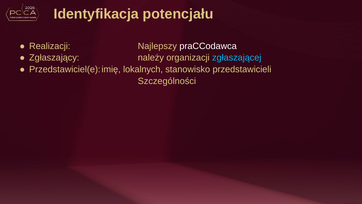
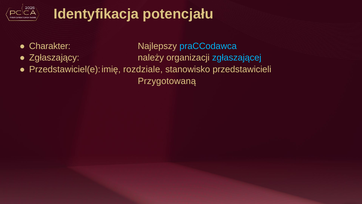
Realizacji: Realizacji -> Charakter (50, 46)
praCCodawca colour: white -> light blue (208, 46)
lokalnych: lokalnych -> rozdziale (143, 69)
Szczególności: Szczególności -> Przygotowaną (167, 81)
